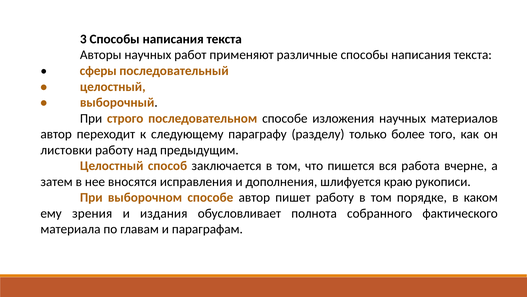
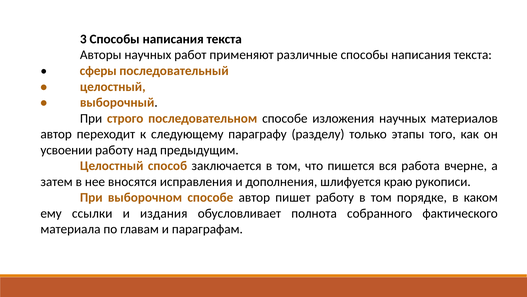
более: более -> этапы (408, 134)
листовки: листовки -> усвоении (66, 150)
зрения: зрения -> ссылки (92, 213)
